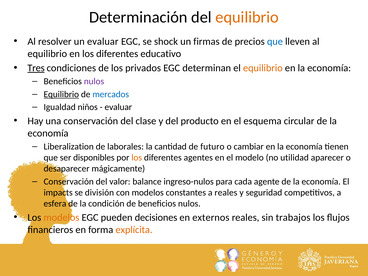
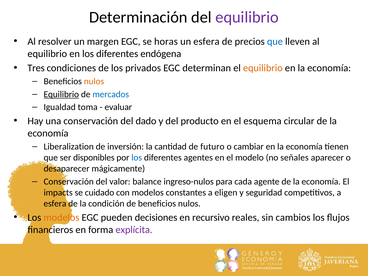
equilibrio colour: orange -> purple (247, 17)
un evaluar: evaluar -> margen (103, 41)
shock: shock -> horas (166, 41)
un firmas: firmas -> esfera (206, 41)
educativo: educativo -> endógena (161, 54)
Tres underline: present -> none (36, 68)
nulos colour: purple -> orange (94, 81)
niños: niños -> toma (88, 107)
clase: clase -> dado (146, 121)
laborales: laborales -> inversión (126, 147)
los colour: orange -> blue (137, 158)
utilidad: utilidad -> señales (294, 158)
división: división -> cuidado (100, 193)
a reales: reales -> eligen (226, 193)
externos: externos -> recursivo (211, 217)
trabajos: trabajos -> cambios (293, 217)
explícita colour: orange -> purple (134, 230)
